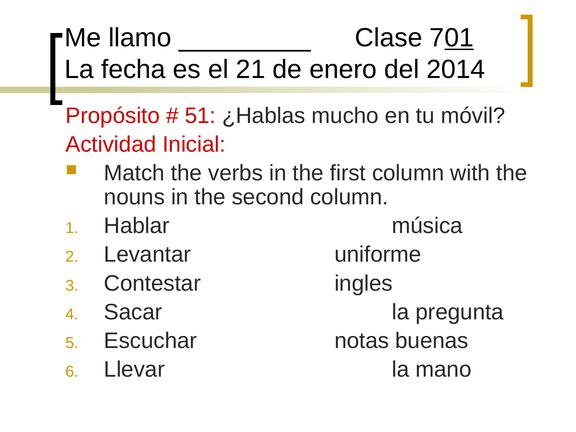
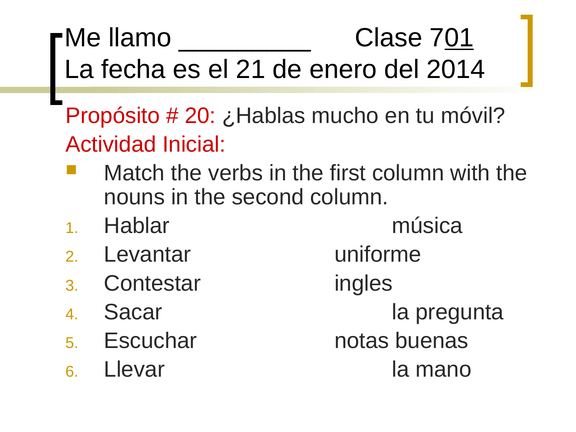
51: 51 -> 20 (200, 116)
